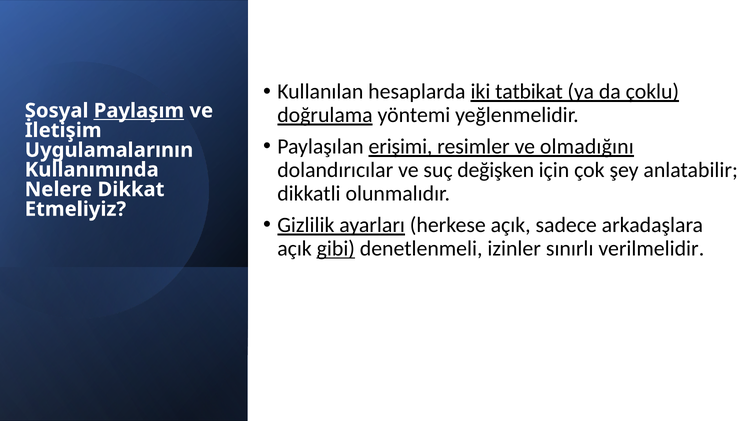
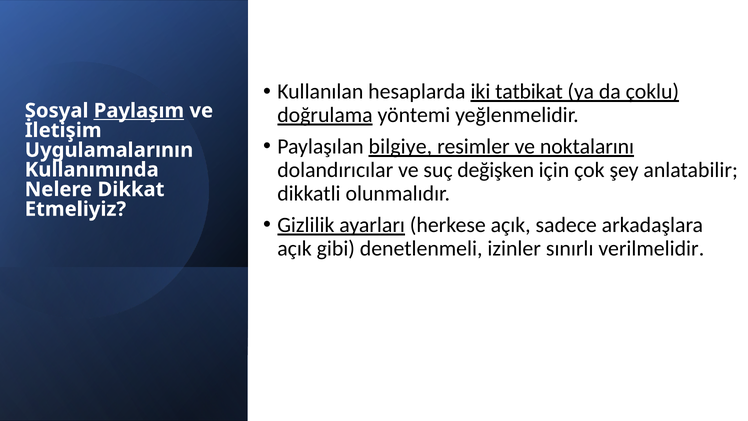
erişimi: erişimi -> bilgiye (400, 147)
olmadığını: olmadığını -> noktalarını (587, 147)
gibi underline: present -> none (336, 248)
